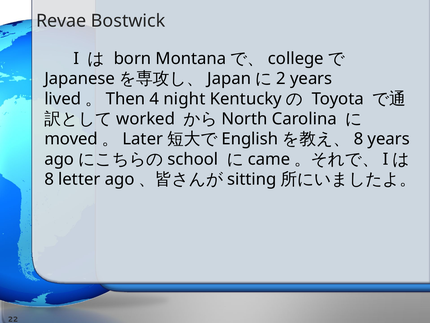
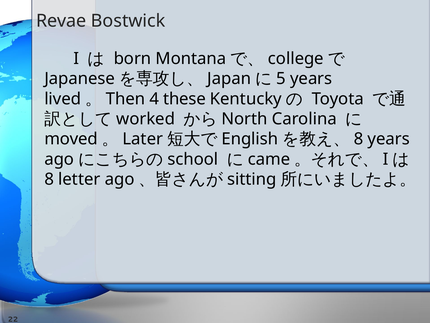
2: 2 -> 5 (281, 79)
night: night -> these (185, 99)
